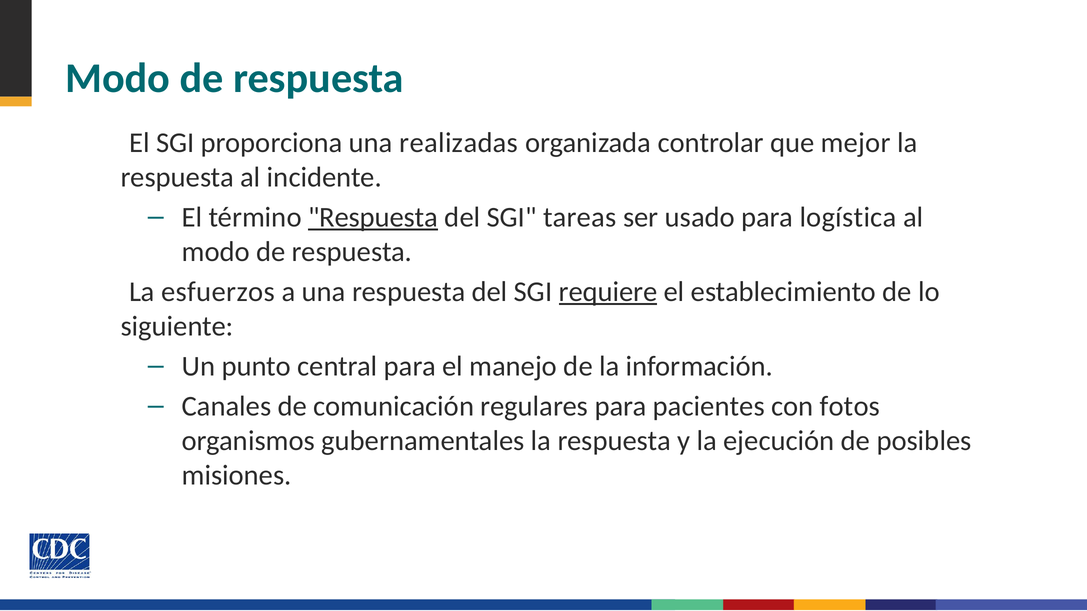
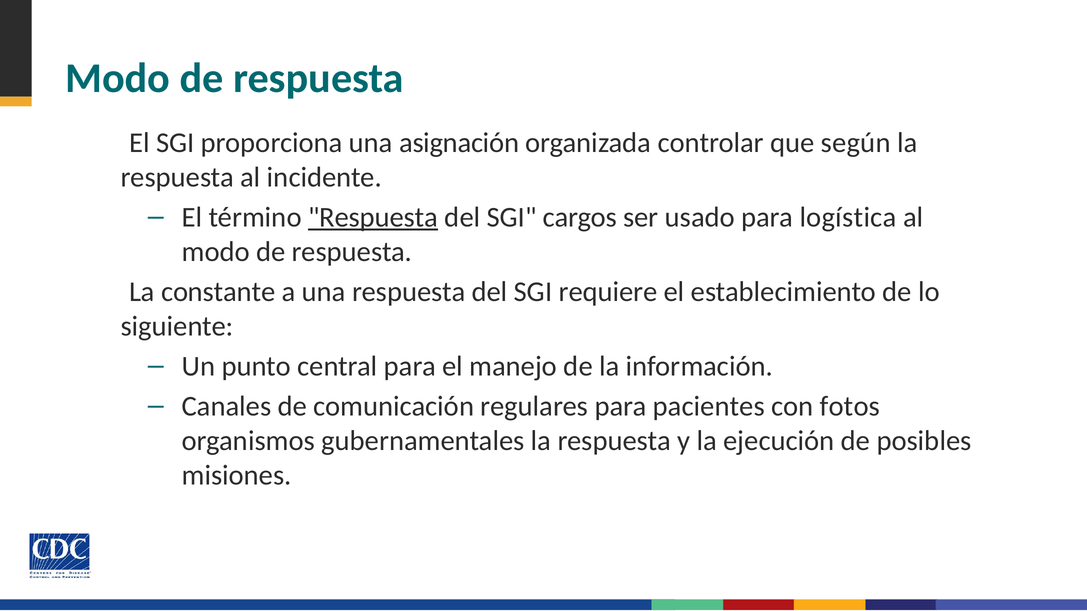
realizadas: realizadas -> asignación (459, 143)
mejor: mejor -> según (856, 143)
tareas: tareas -> cargos (580, 217)
esfuerzos: esfuerzos -> constante (218, 292)
requiere underline: present -> none (608, 292)
